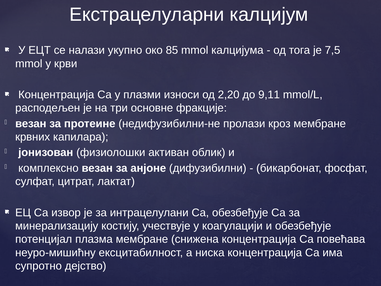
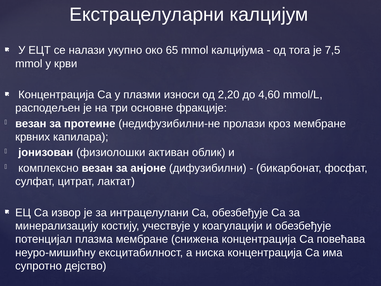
85: 85 -> 65 (172, 50)
9,11: 9,11 -> 4,60 (269, 95)
